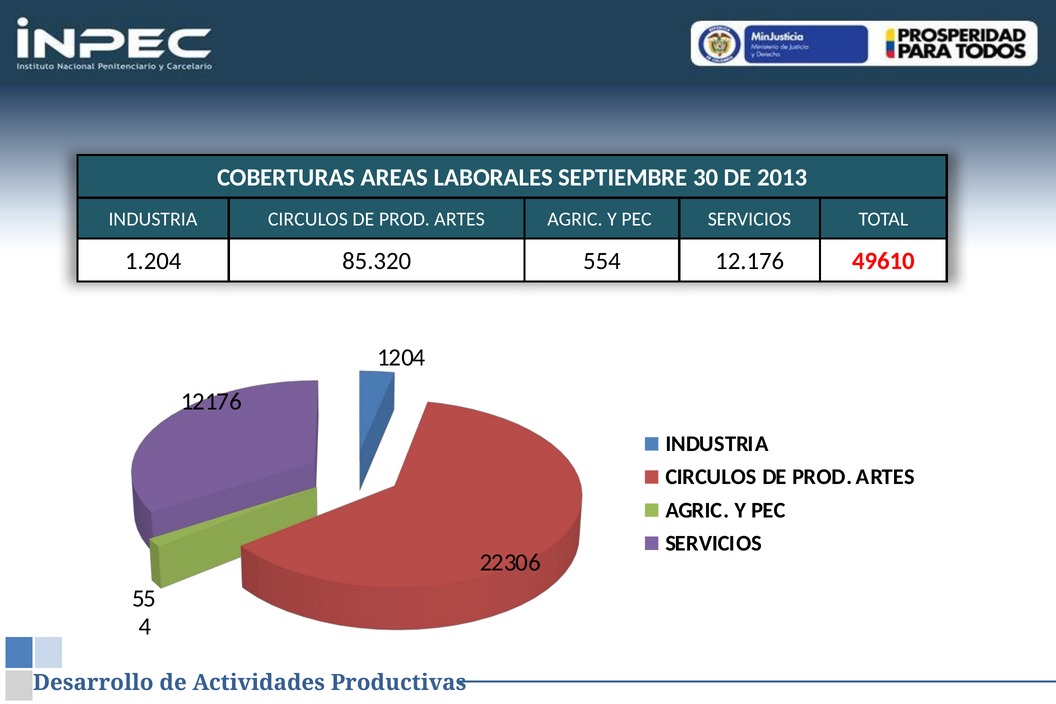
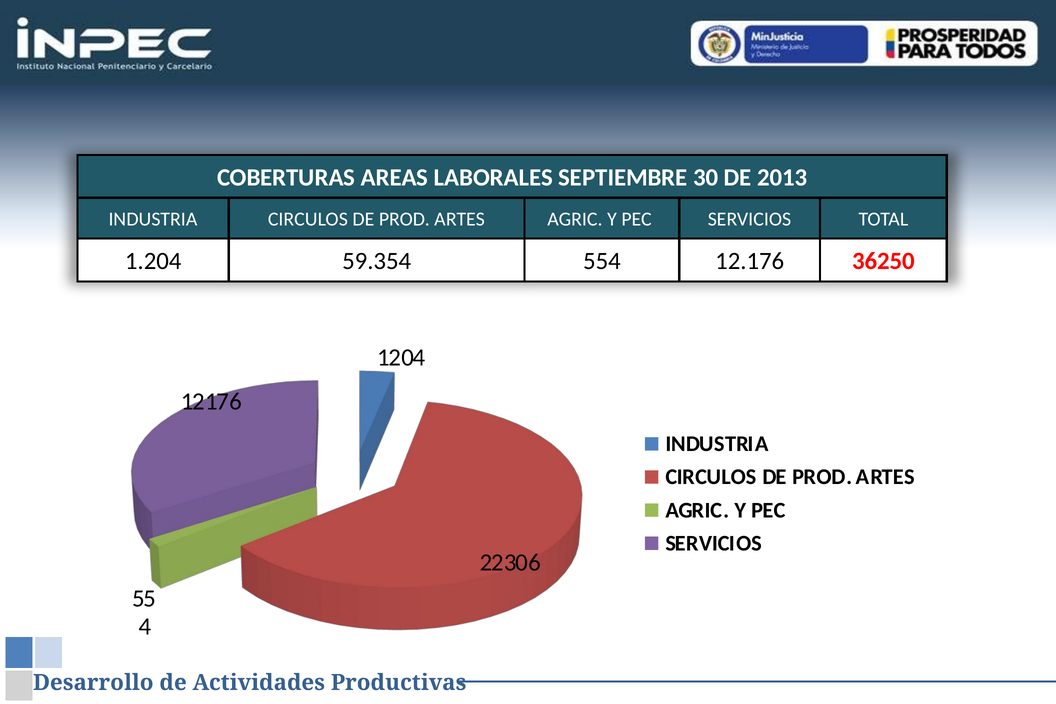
85.320: 85.320 -> 59.354 (377, 261)
49610: 49610 -> 36250 (884, 261)
